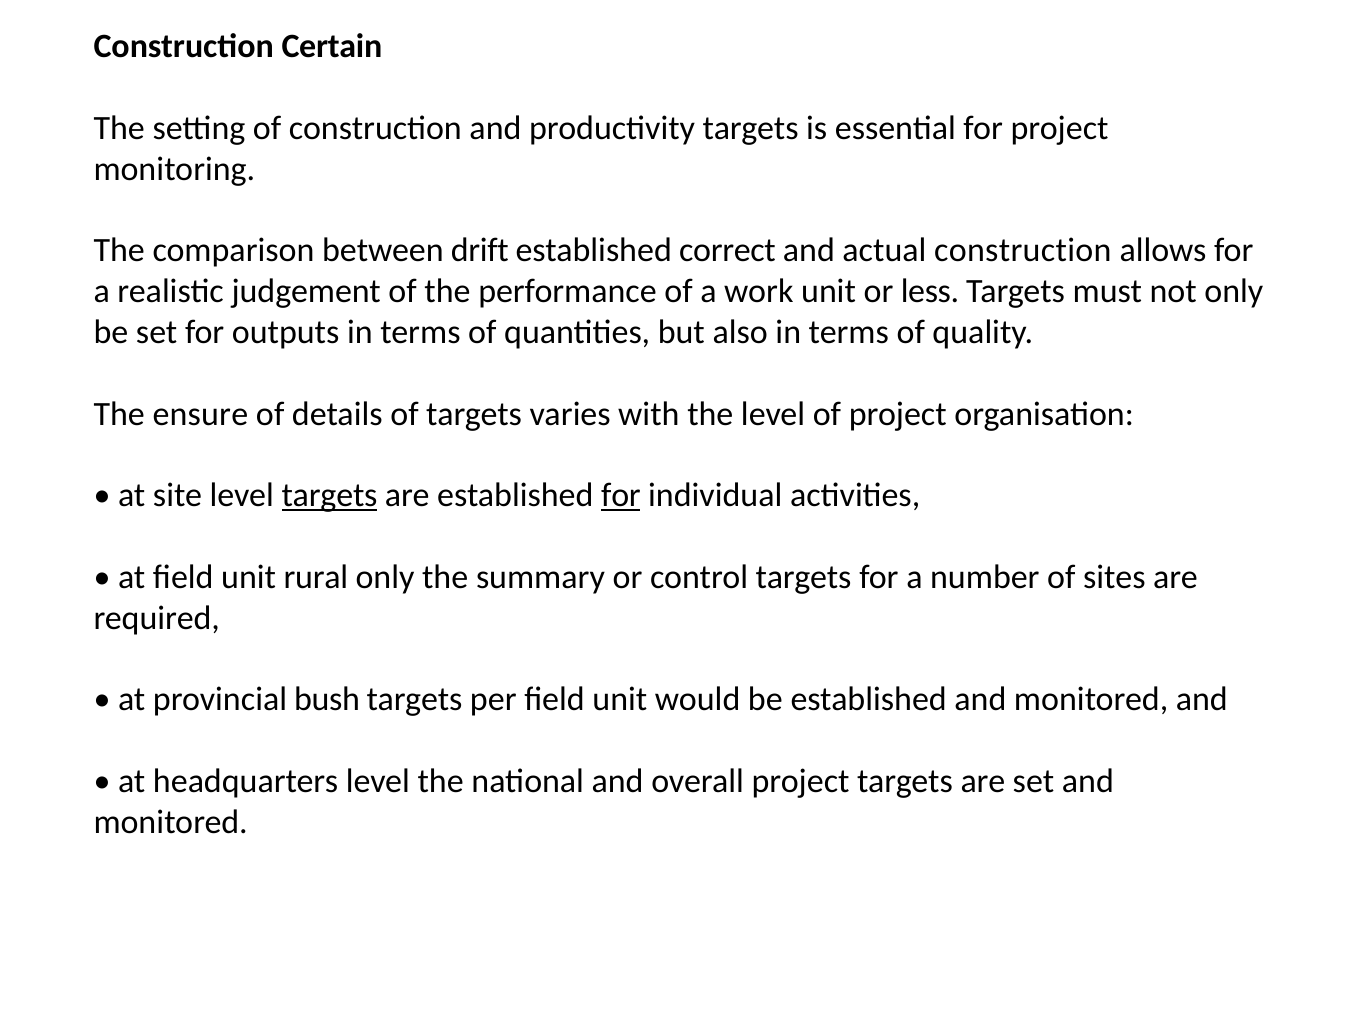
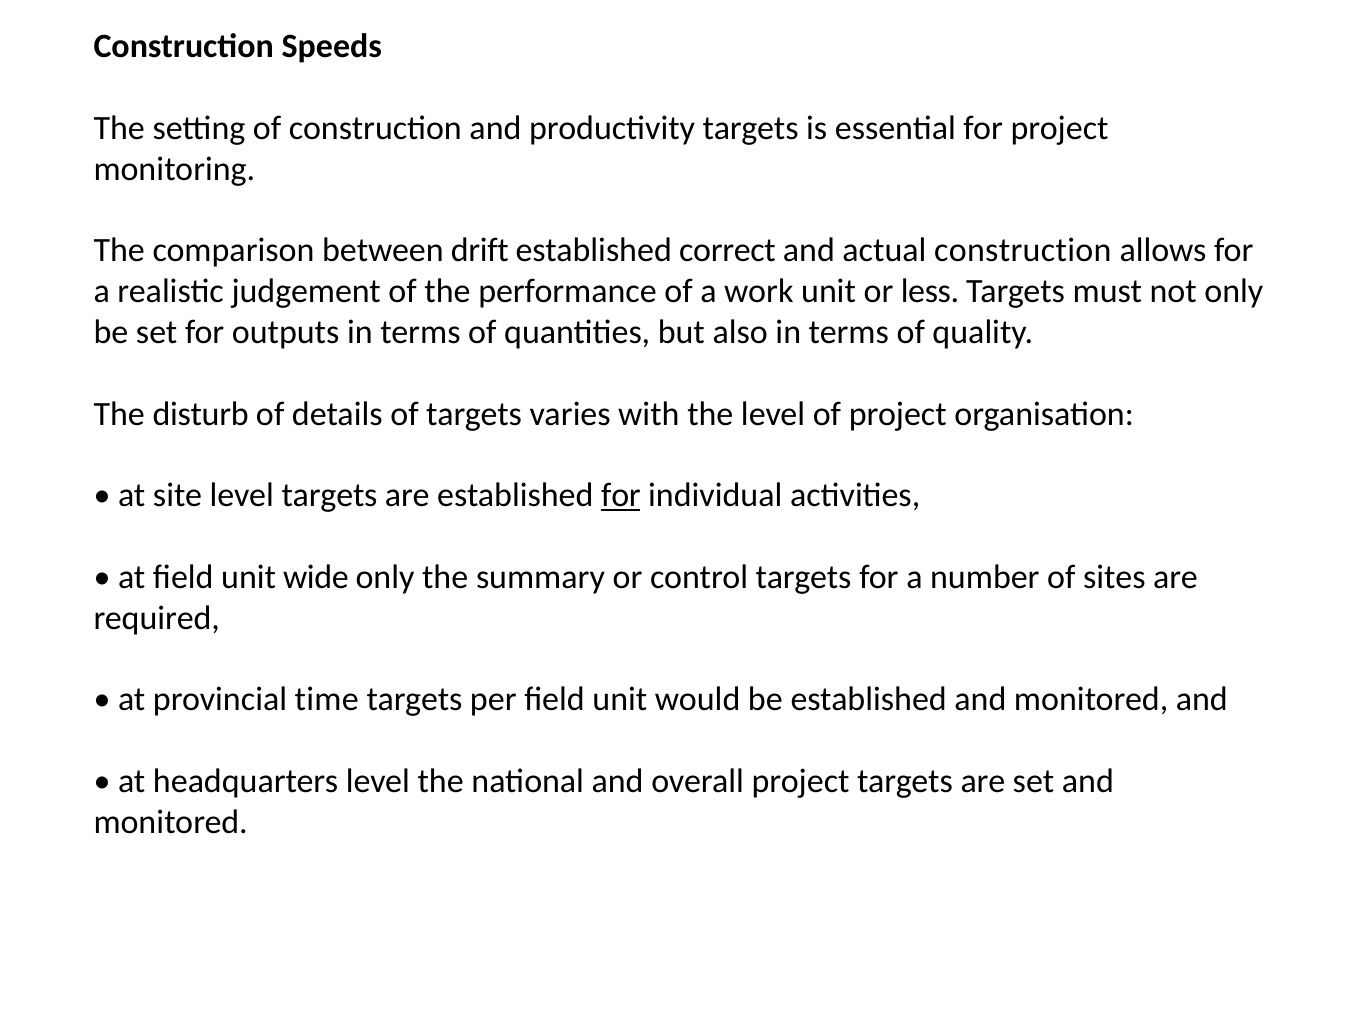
Certain: Certain -> Speeds (332, 47)
ensure: ensure -> disturb (201, 414)
targets underline: present -> none (330, 496)
rural: rural -> wide (316, 577)
bush: bush -> time (327, 700)
